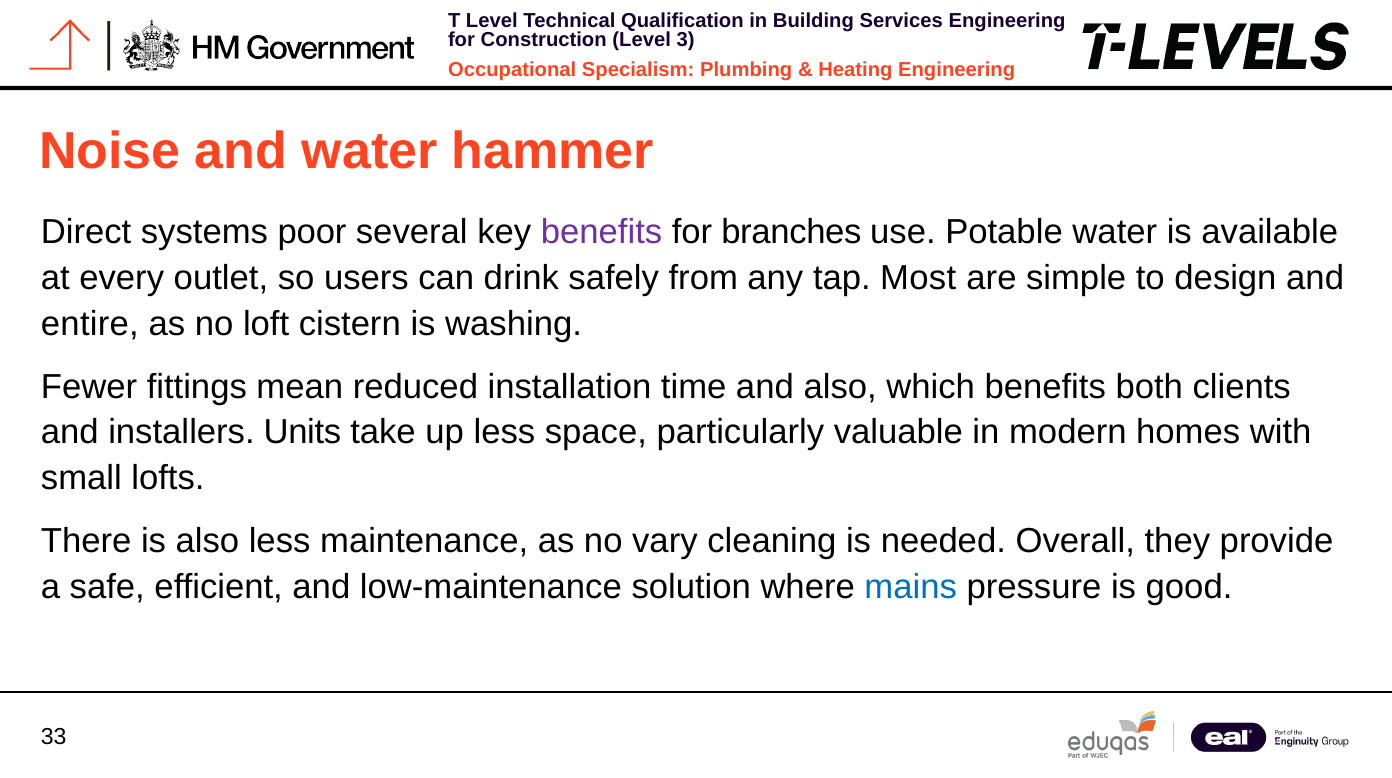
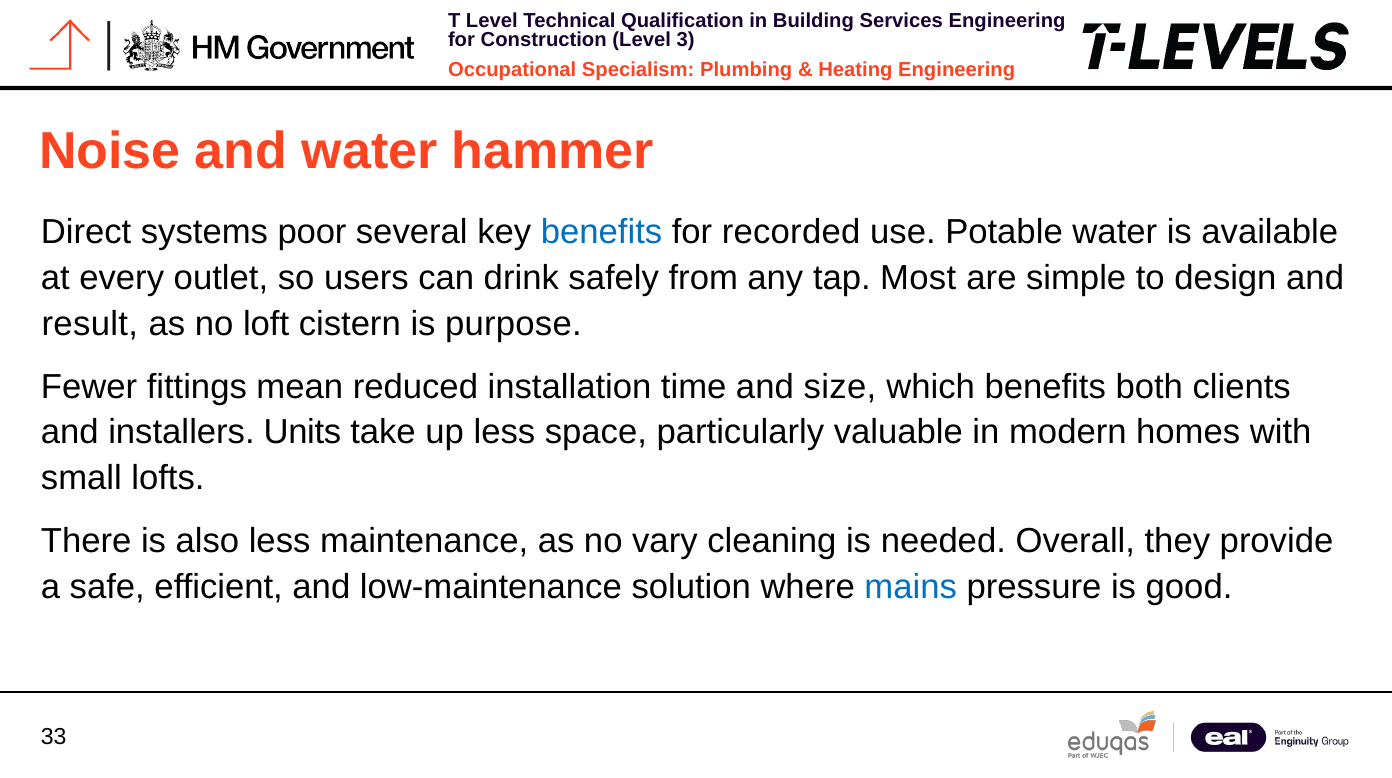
benefits colour: purple -> blue (602, 232)
branches: branches -> recorded (791, 232)
entire: entire -> result (90, 324)
washing: washing -> purpose (513, 324)
and also: also -> size (840, 387)
